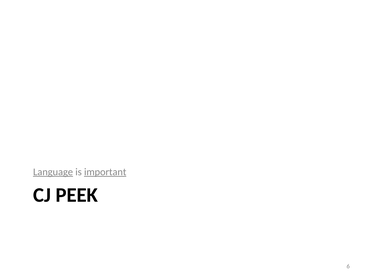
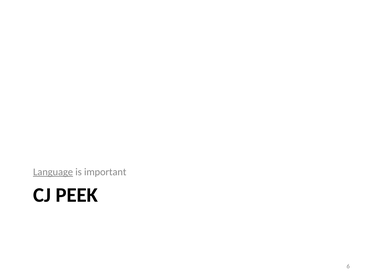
important underline: present -> none (105, 172)
